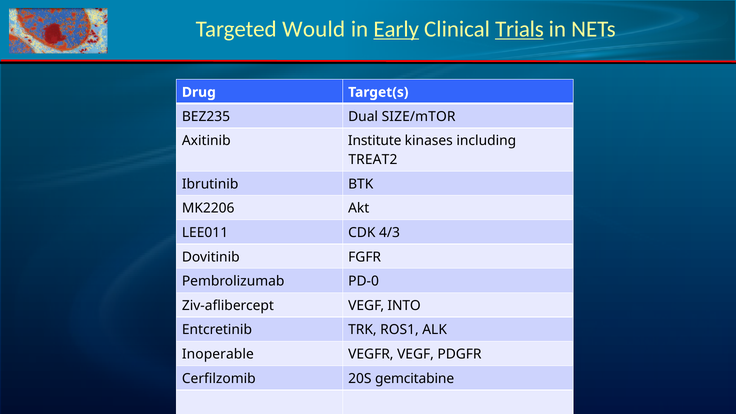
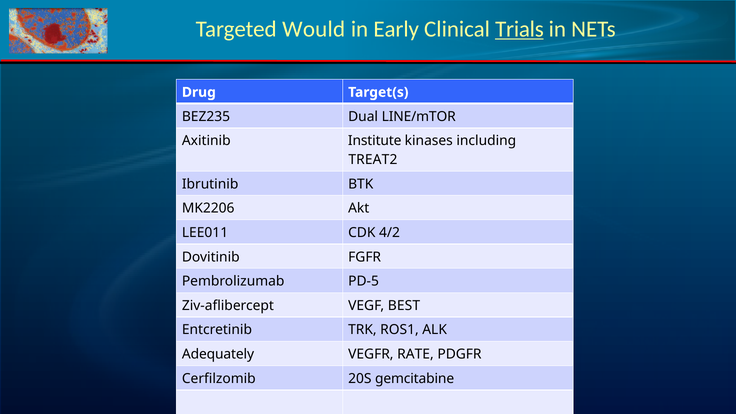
Early underline: present -> none (396, 29)
SIZE/mTOR: SIZE/mTOR -> LINE/mTOR (419, 117)
4/3: 4/3 -> 4/2 (390, 233)
PD-0: PD-0 -> PD-5 (364, 281)
INTO: INTO -> BEST (404, 306)
Inoperable: Inoperable -> Adequately (218, 354)
VEGFR VEGF: VEGF -> RATE (415, 354)
